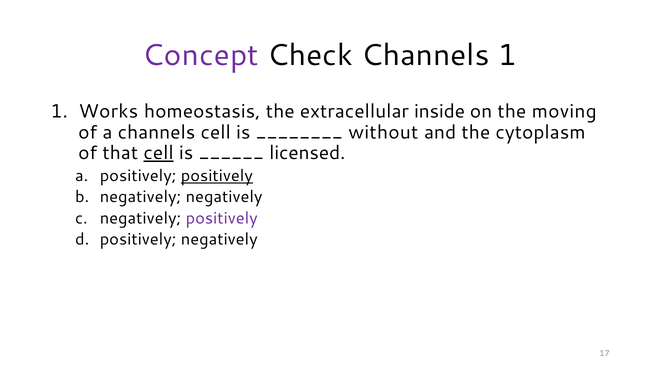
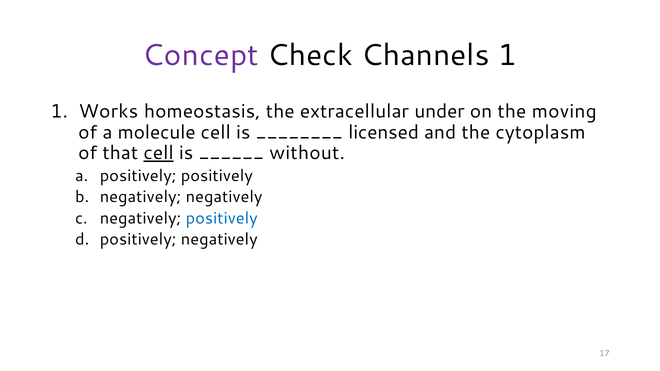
inside: inside -> under (440, 112)
a channels: channels -> molecule (157, 132)
without: without -> licensed (384, 132)
licensed: licensed -> without (307, 153)
positively underline: present -> none (217, 176)
positively colour: purple -> blue (222, 218)
